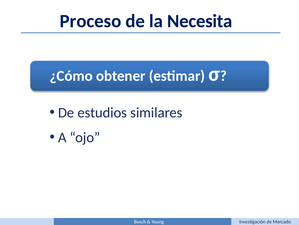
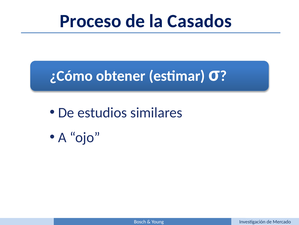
Necesita: Necesita -> Casados (200, 21)
